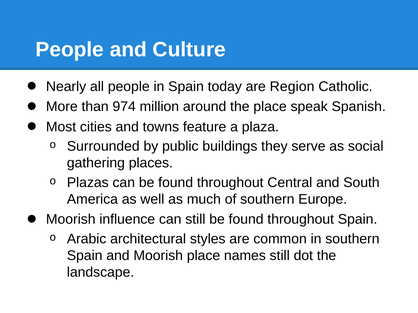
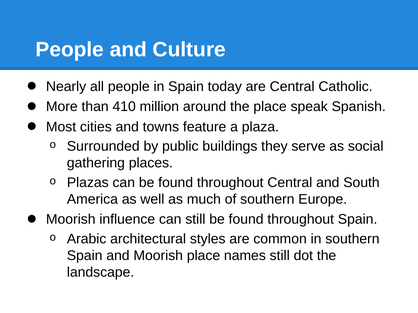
are Region: Region -> Central (292, 87)
974: 974 -> 410 (124, 107)
